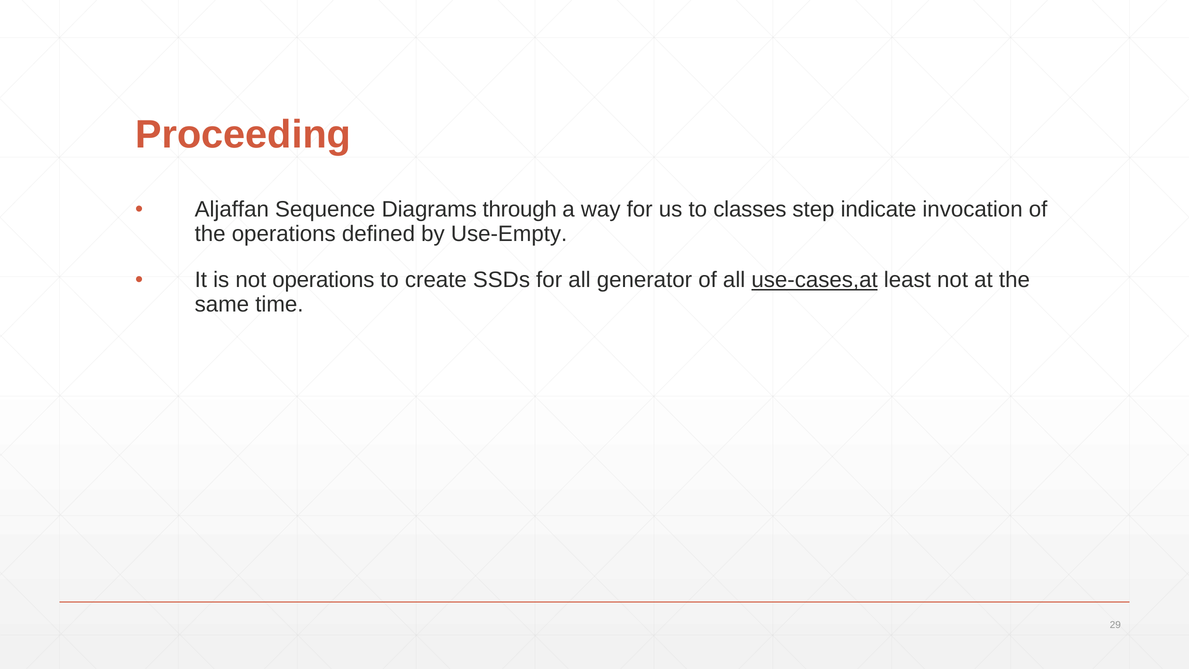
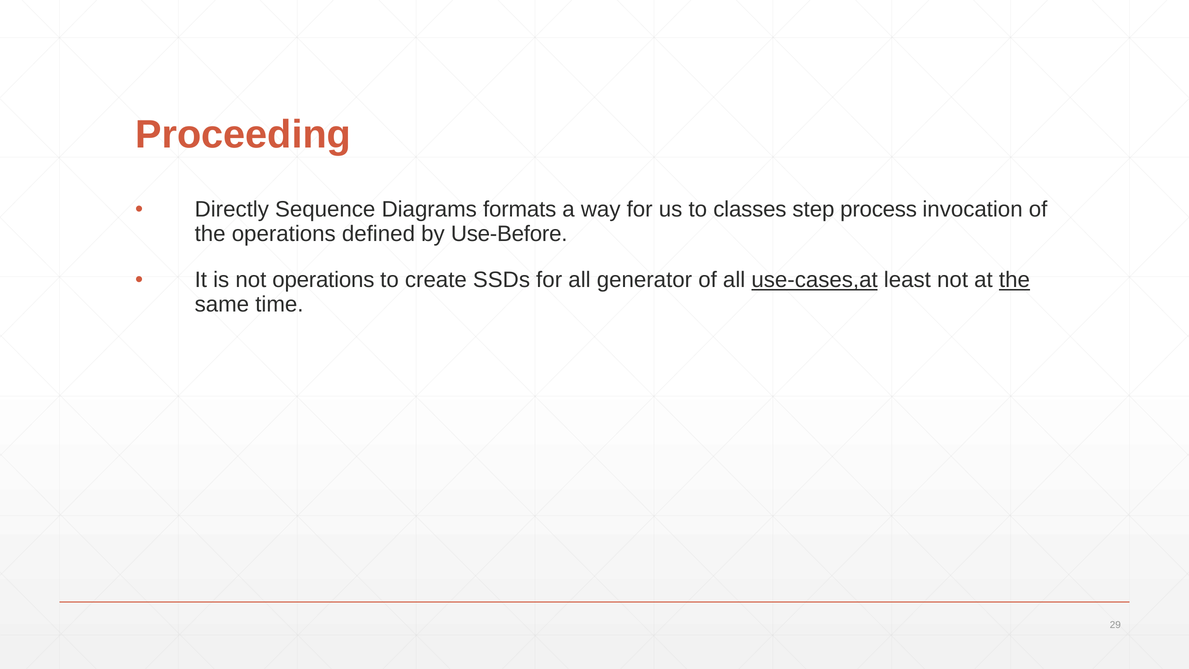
Aljaffan: Aljaffan -> Directly (232, 210)
through: through -> formats (520, 210)
indicate: indicate -> process (879, 210)
Use-Empty: Use-Empty -> Use-Before (509, 234)
the underline: none -> present (1014, 280)
